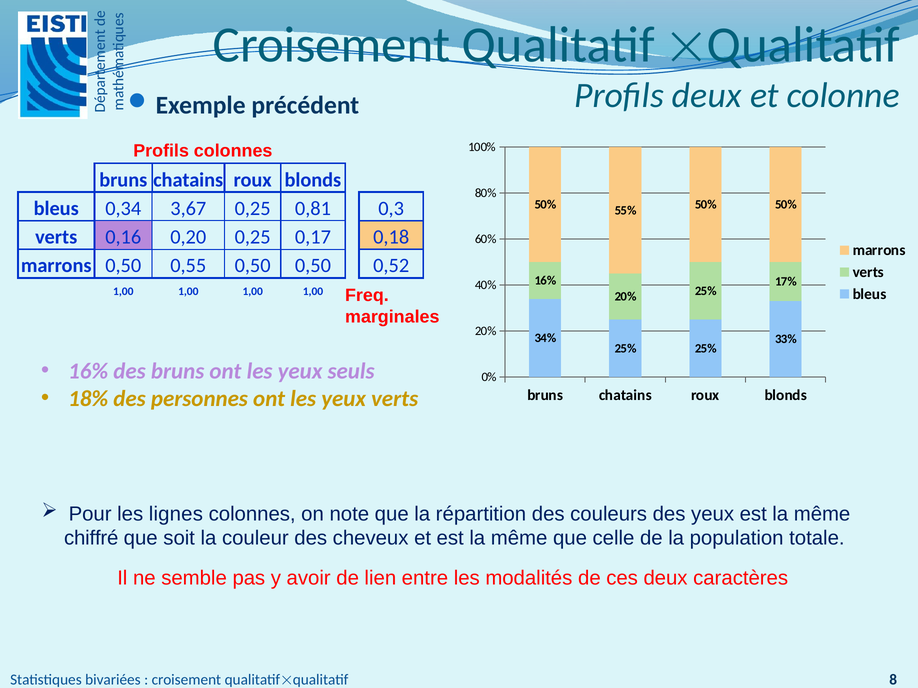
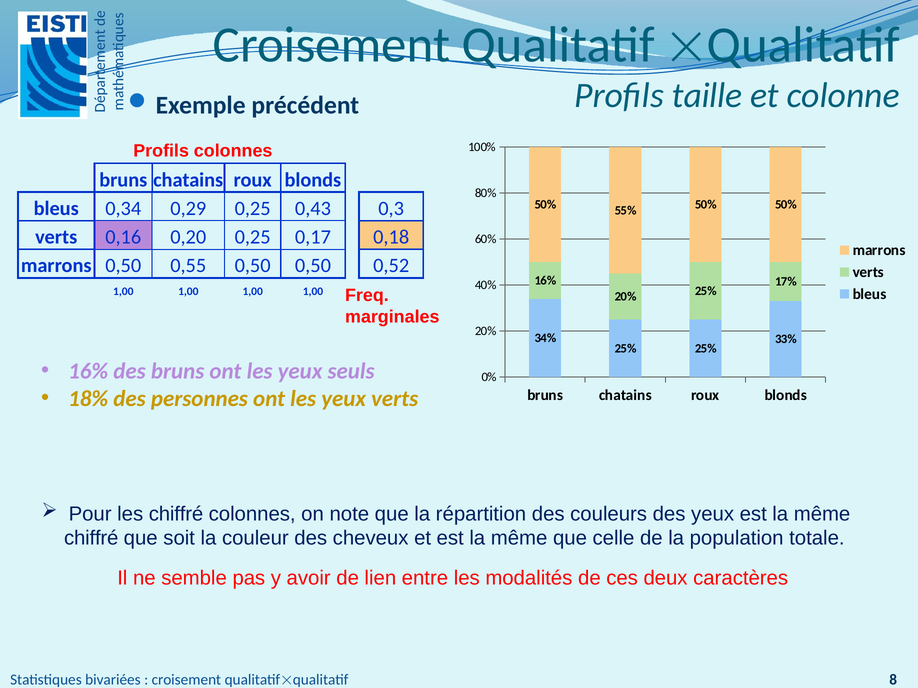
Profils deux: deux -> taille (707, 96)
3,67: 3,67 -> 0,29 (188, 209)
0,81: 0,81 -> 0,43 (313, 209)
les lignes: lignes -> chiffré (176, 514)
